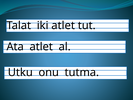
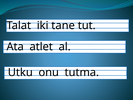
iki atlet: atlet -> tane (63, 25)
